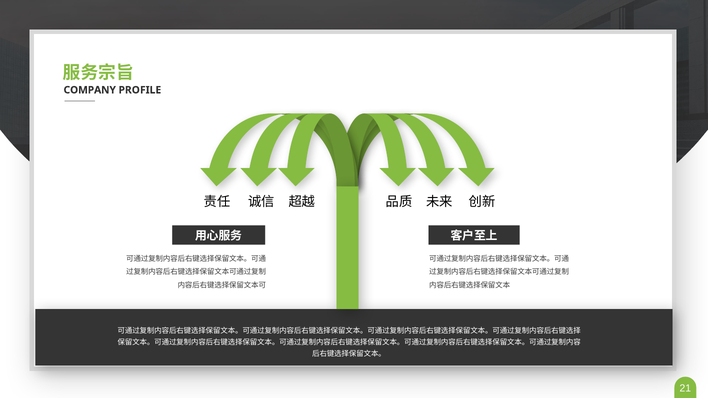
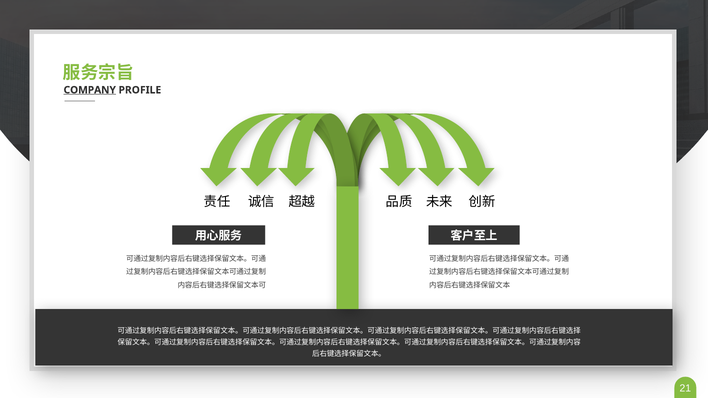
COMPANY underline: none -> present (90, 90)
